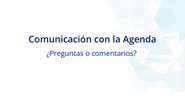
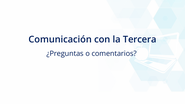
Agenda: Agenda -> Tercera (140, 39)
